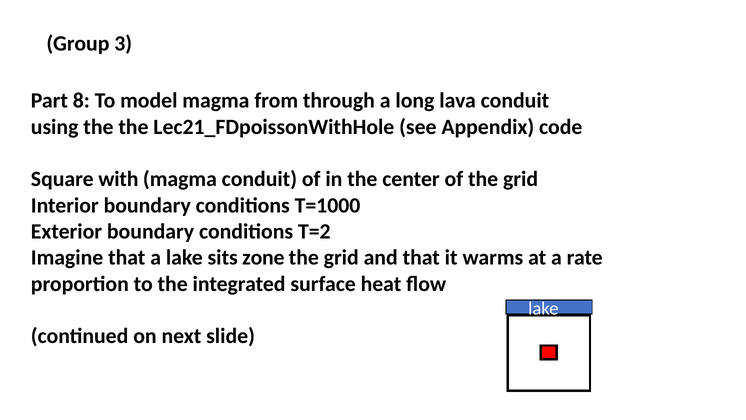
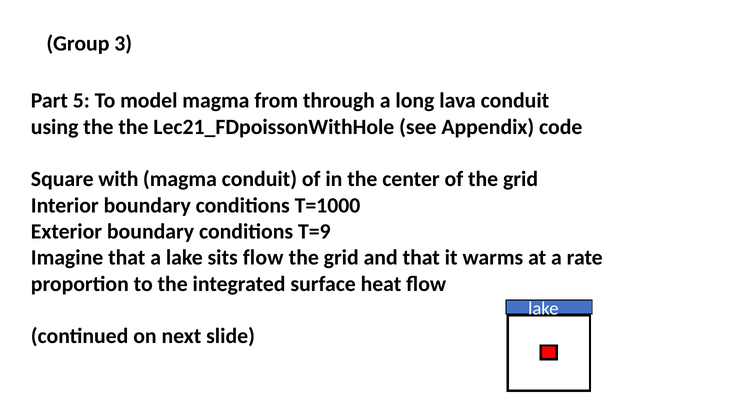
8: 8 -> 5 (81, 101)
T=2: T=2 -> T=9 (314, 231)
sits zone: zone -> flow (263, 257)
